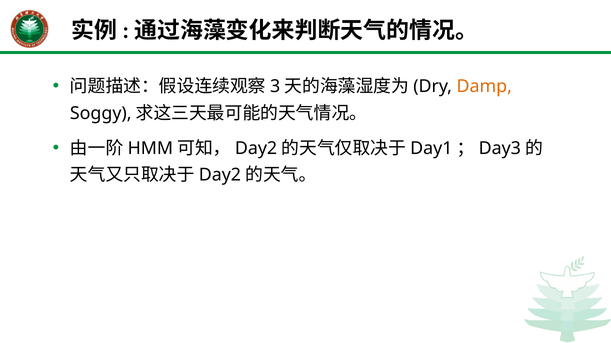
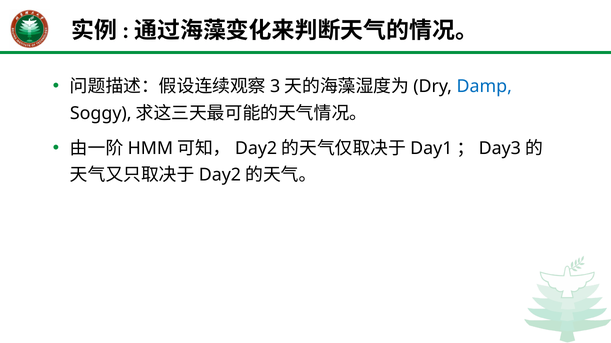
Damp colour: orange -> blue (484, 87)
